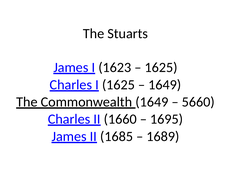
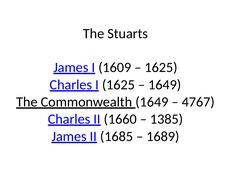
1623: 1623 -> 1609 (115, 68)
5660: 5660 -> 4767 (198, 102)
1695: 1695 -> 1385 (167, 119)
